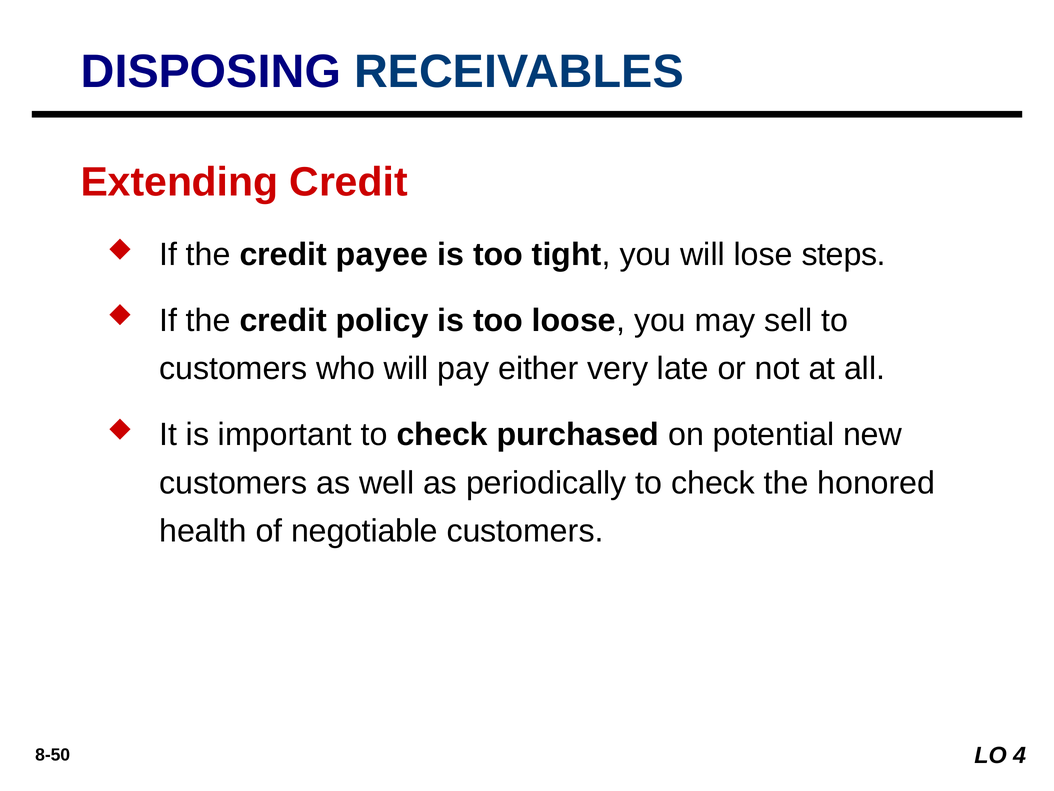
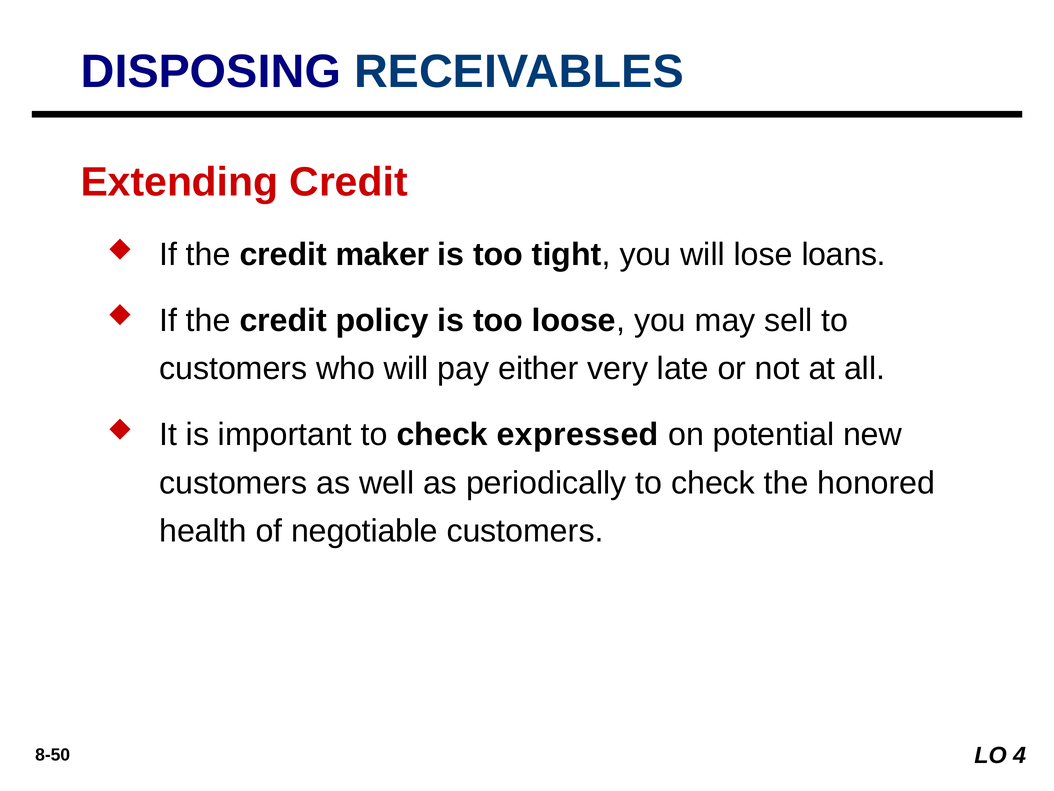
payee: payee -> maker (382, 254)
steps: steps -> loans (844, 254)
purchased: purchased -> expressed (578, 434)
